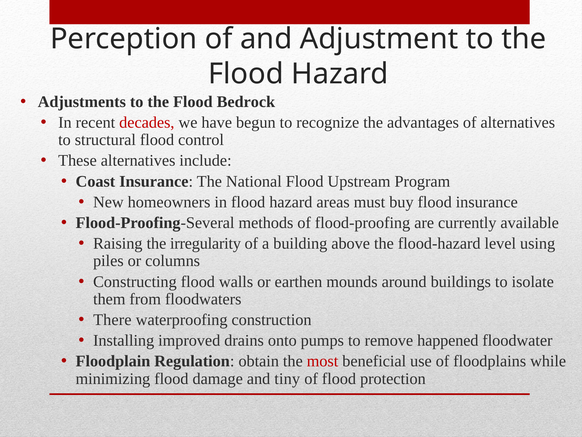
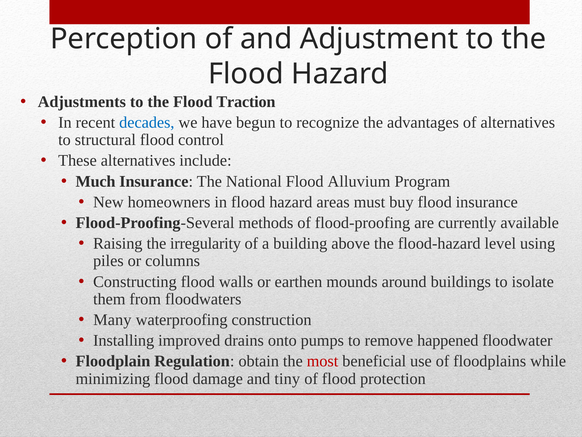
Bedrock: Bedrock -> Traction (246, 102)
decades colour: red -> blue (147, 122)
Coast: Coast -> Much (96, 181)
Upstream: Upstream -> Alluvium (359, 181)
There: There -> Many (112, 320)
